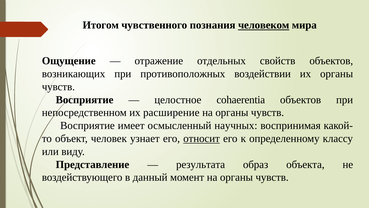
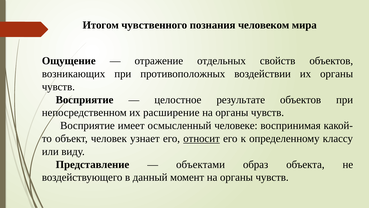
человеком underline: present -> none (264, 25)
cohaerentia: cohaerentia -> результате (241, 100)
научных: научных -> человеке (236, 125)
результата: результата -> объектами (201, 164)
